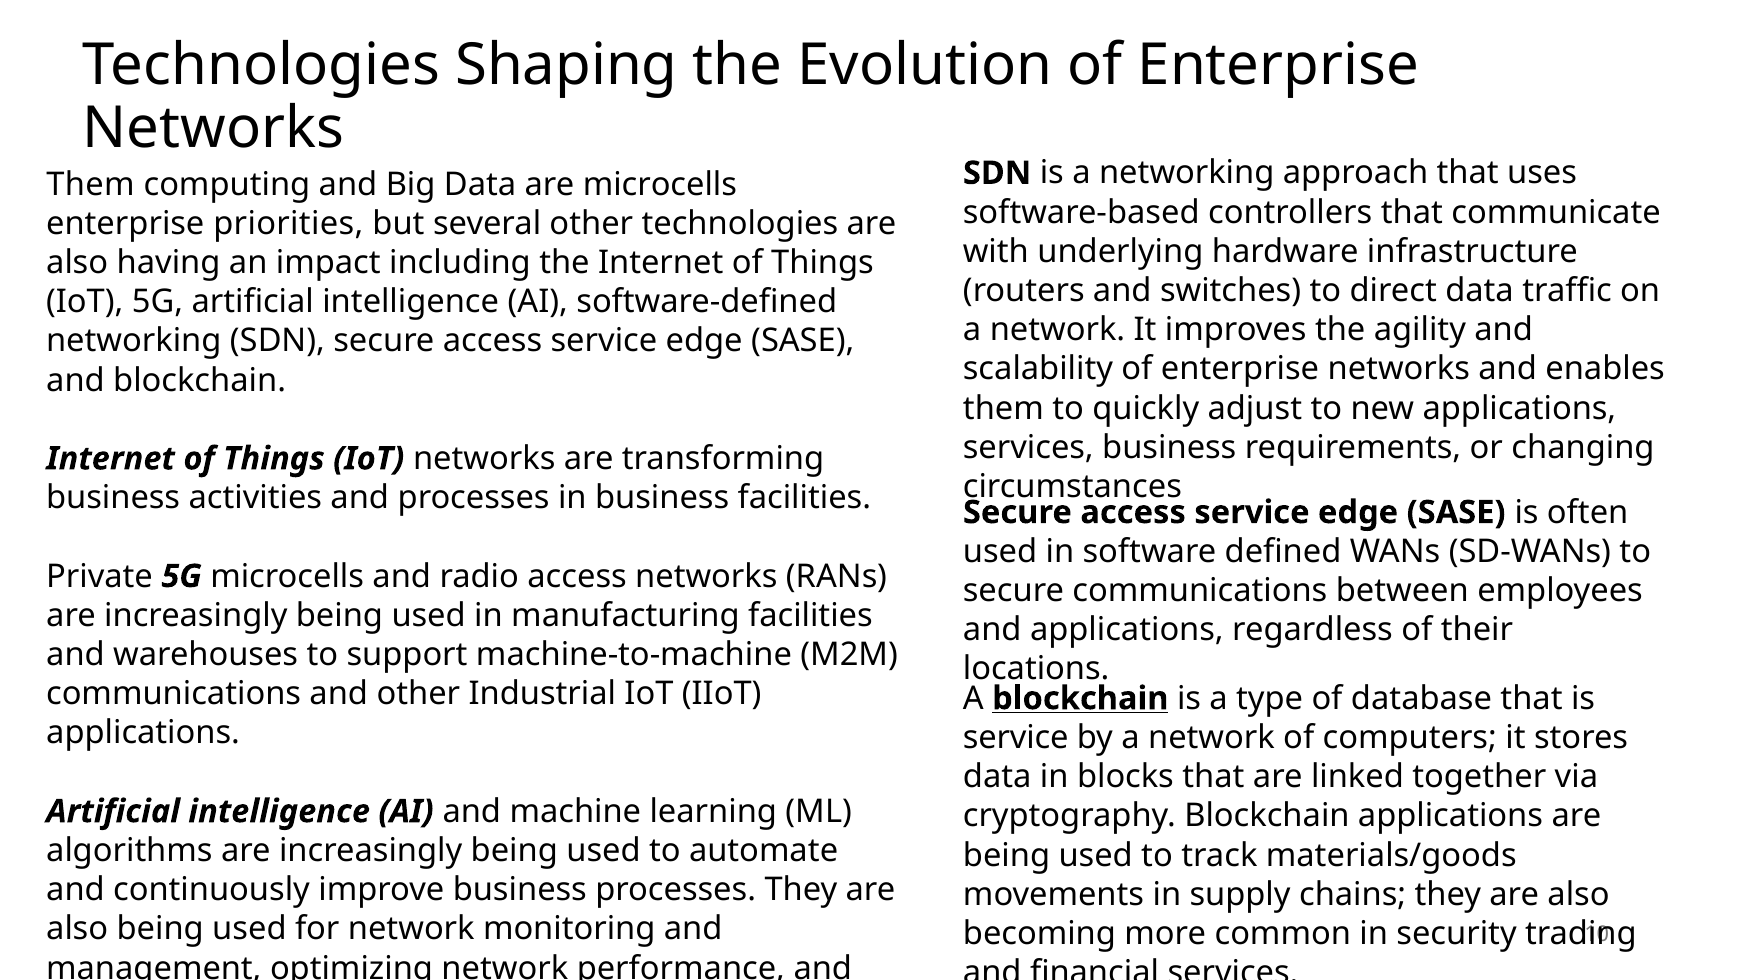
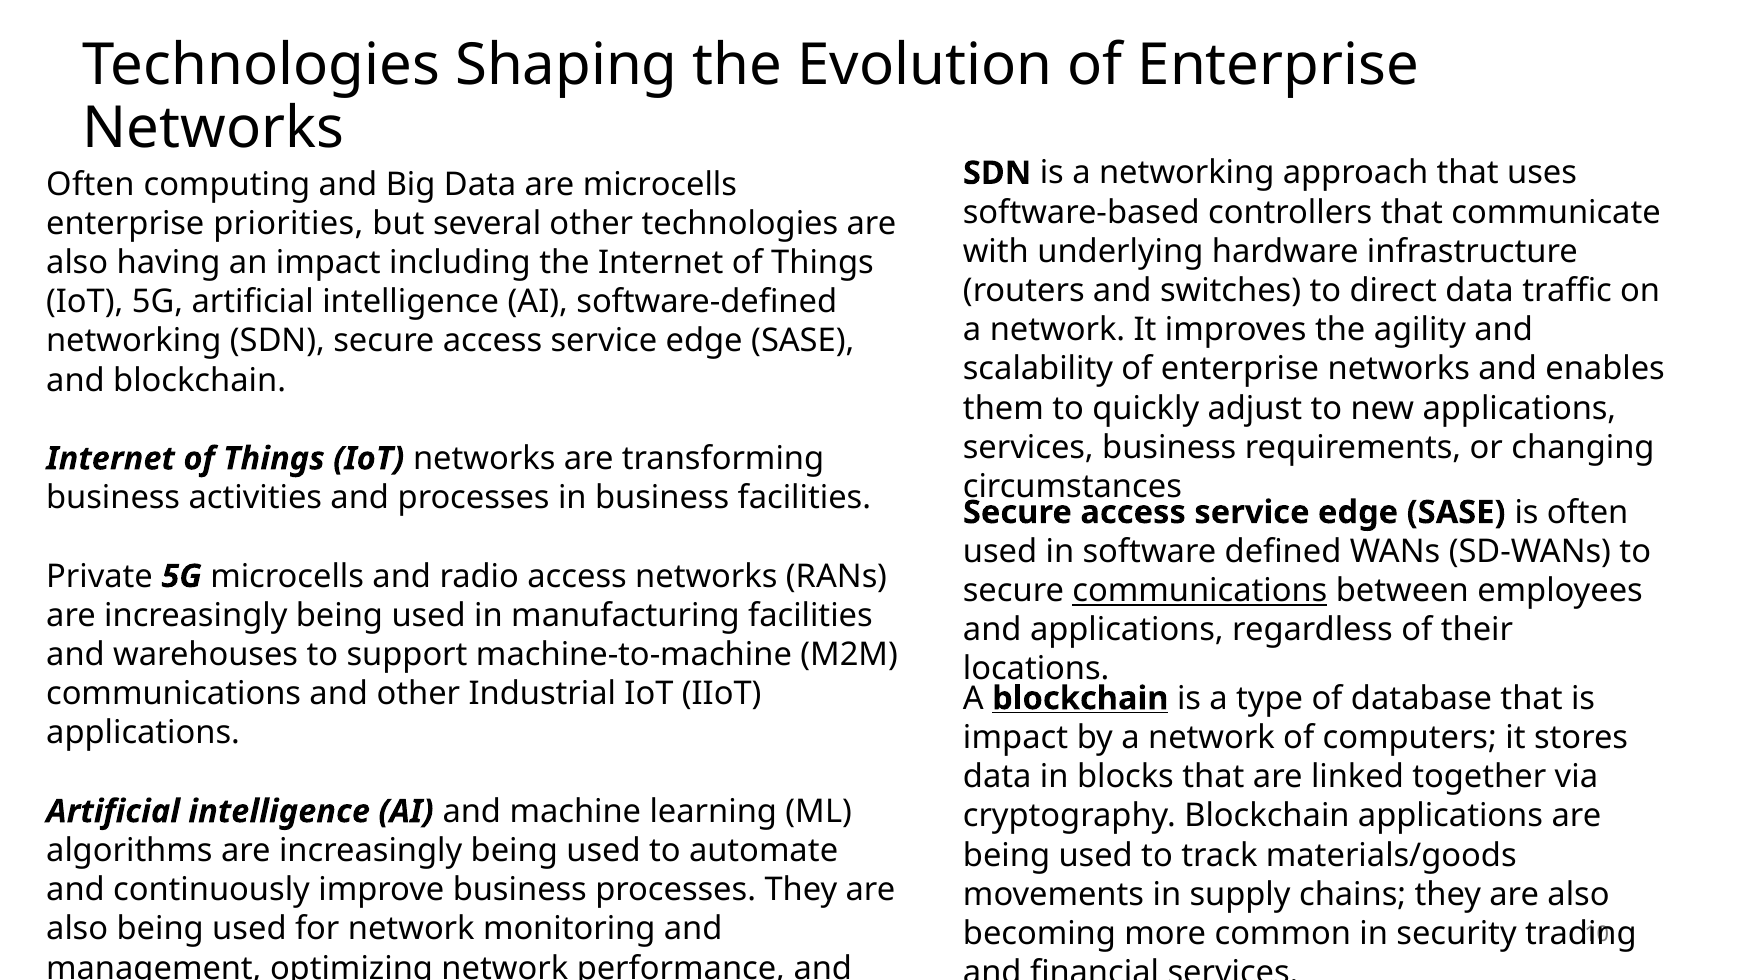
Them: Them -> Often (90, 184)
communications underline: none -> present (1200, 591)
service: service -> impact (1016, 738)
